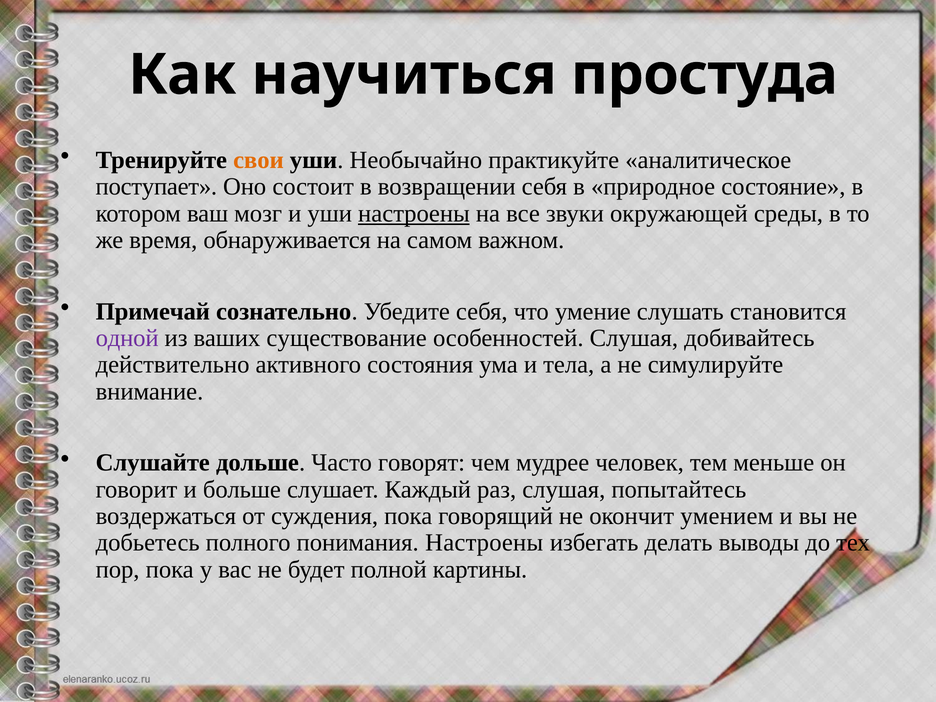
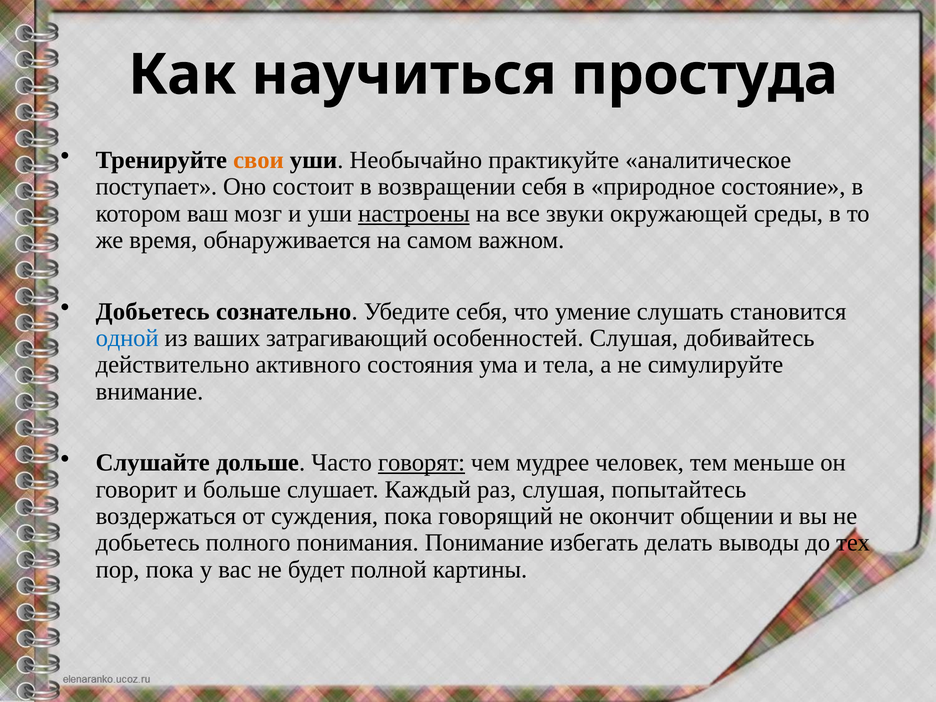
Примечай: Примечай -> Добьетесь (153, 311)
одной colour: purple -> blue (127, 338)
существование: существование -> затрагивающий (347, 338)
говорят underline: none -> present (422, 463)
умением: умением -> общении (727, 516)
понимания Настроены: Настроены -> Понимание (484, 543)
